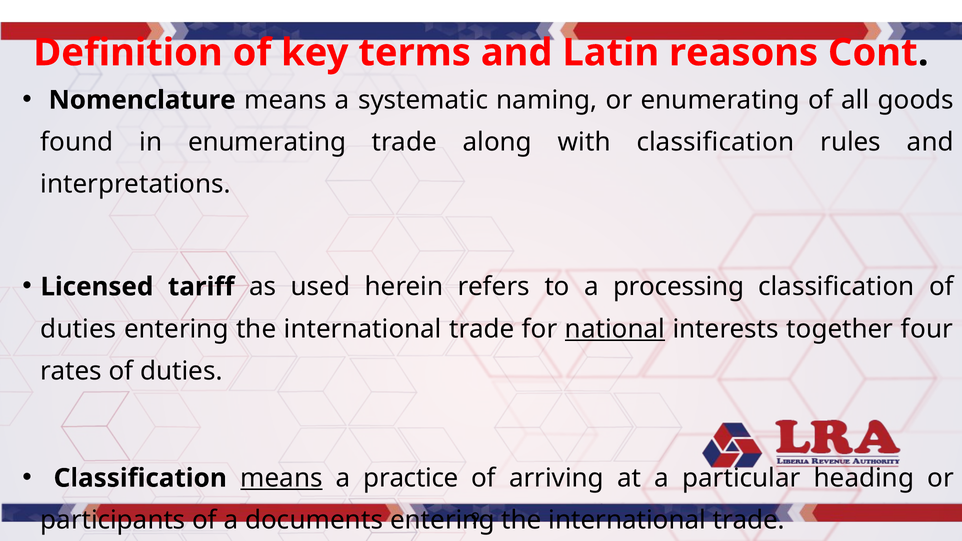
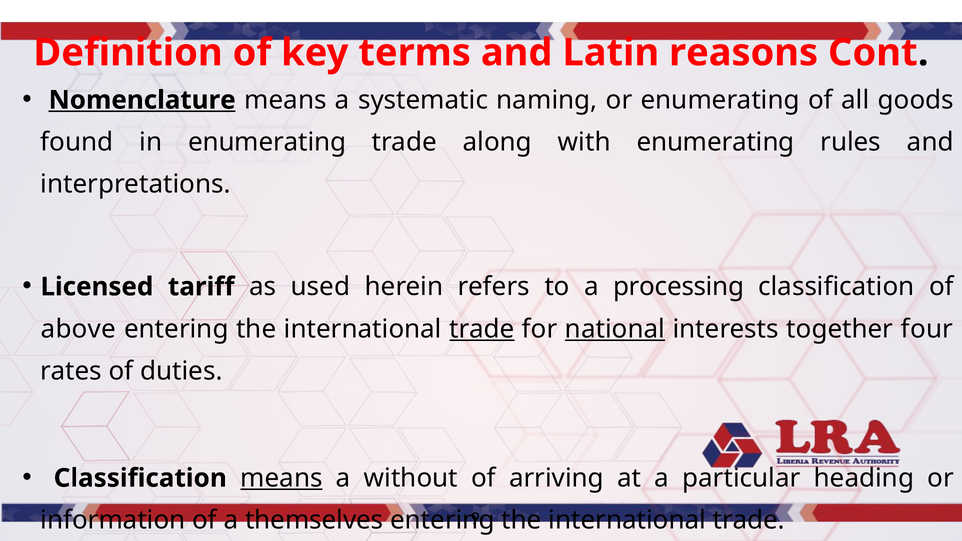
Nomenclature underline: none -> present (142, 100)
with classification: classification -> enumerating (716, 142)
duties: duties -> above (78, 329)
trade underline: none -> present (482, 329)
practice: practice -> without (411, 478)
participants: participants -> information (113, 520)
documents: documents -> themselves (314, 520)
